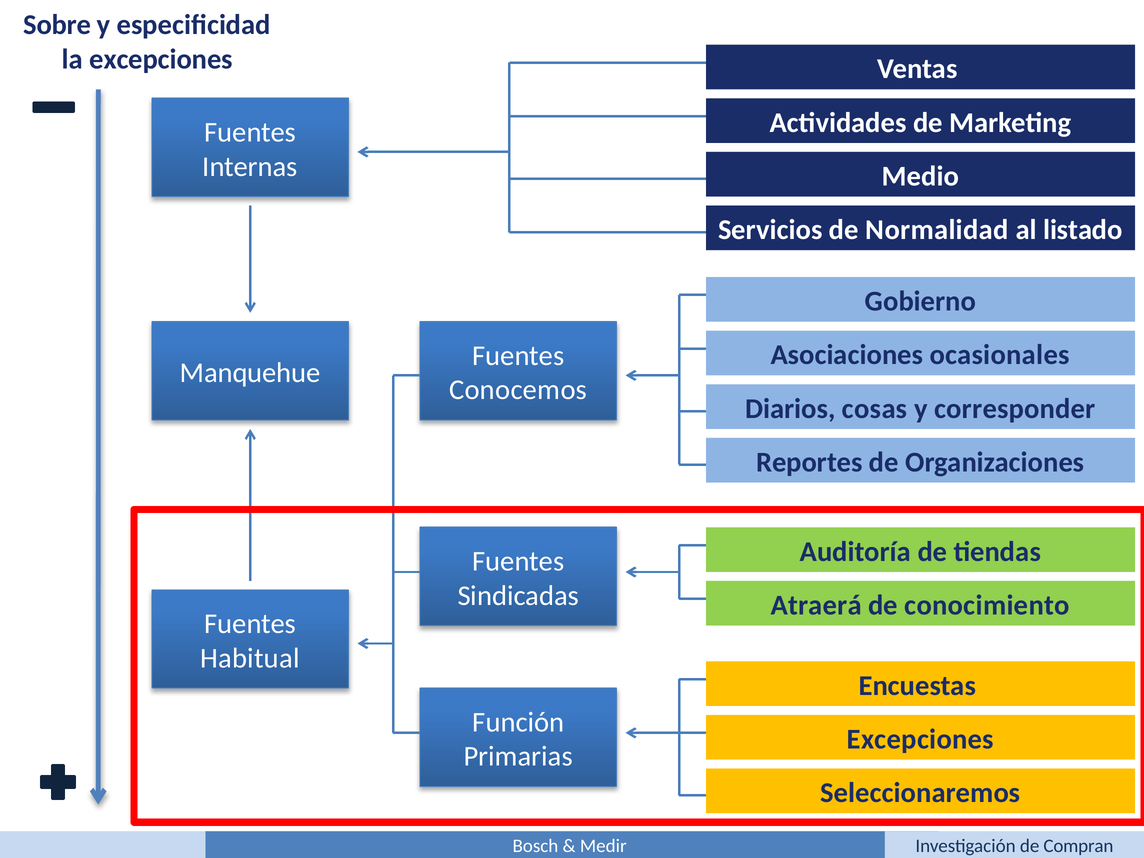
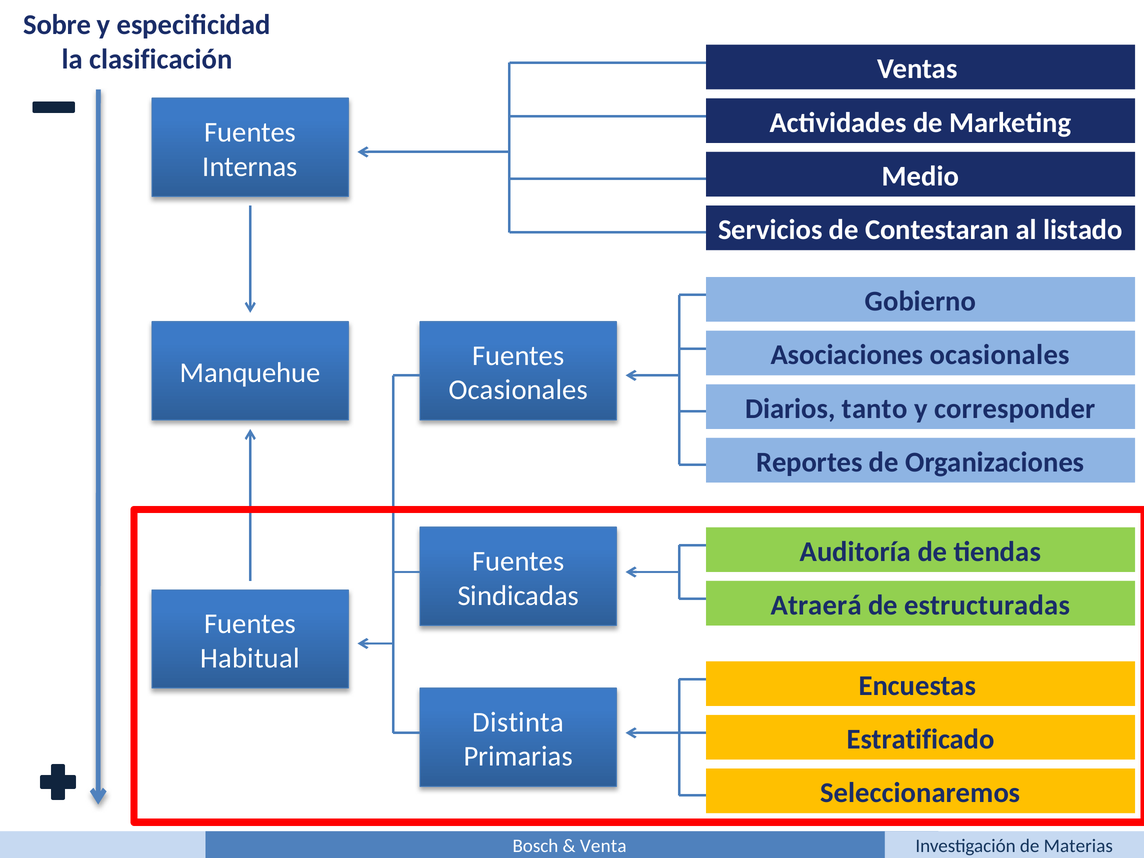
la excepciones: excepciones -> clasificación (161, 59)
Normalidad: Normalidad -> Contestaran (937, 230)
Conocemos: Conocemos -> Ocasionales (518, 390)
cosas: cosas -> tanto (875, 409)
conocimiento: conocimiento -> estructuradas (987, 605)
Función: Función -> Distinta (518, 722)
Excepciones: Excepciones -> Estratificado (921, 739)
Medir: Medir -> Venta (603, 846)
Compran: Compran -> Materias (1078, 846)
